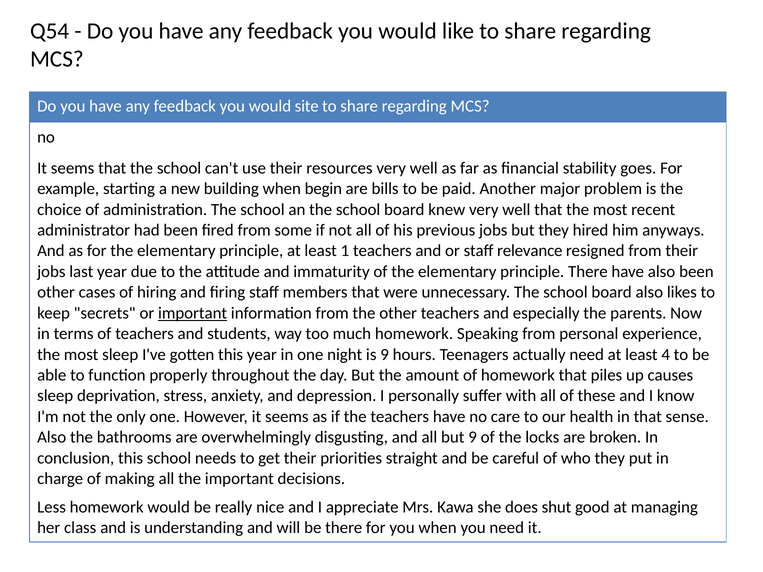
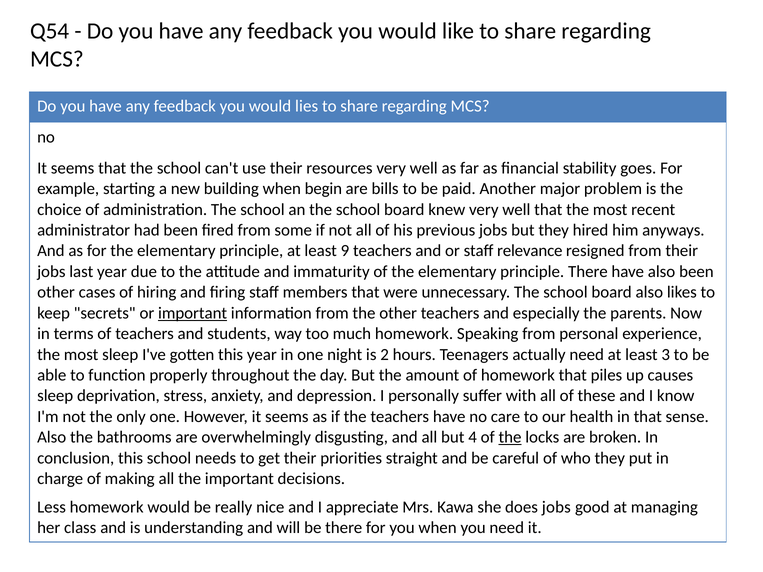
site: site -> lies (307, 106)
1: 1 -> 9 (345, 251)
is 9: 9 -> 2 (385, 355)
4: 4 -> 3 (666, 355)
but 9: 9 -> 4 (473, 438)
the underline: none -> present (510, 438)
does shut: shut -> jobs (556, 507)
